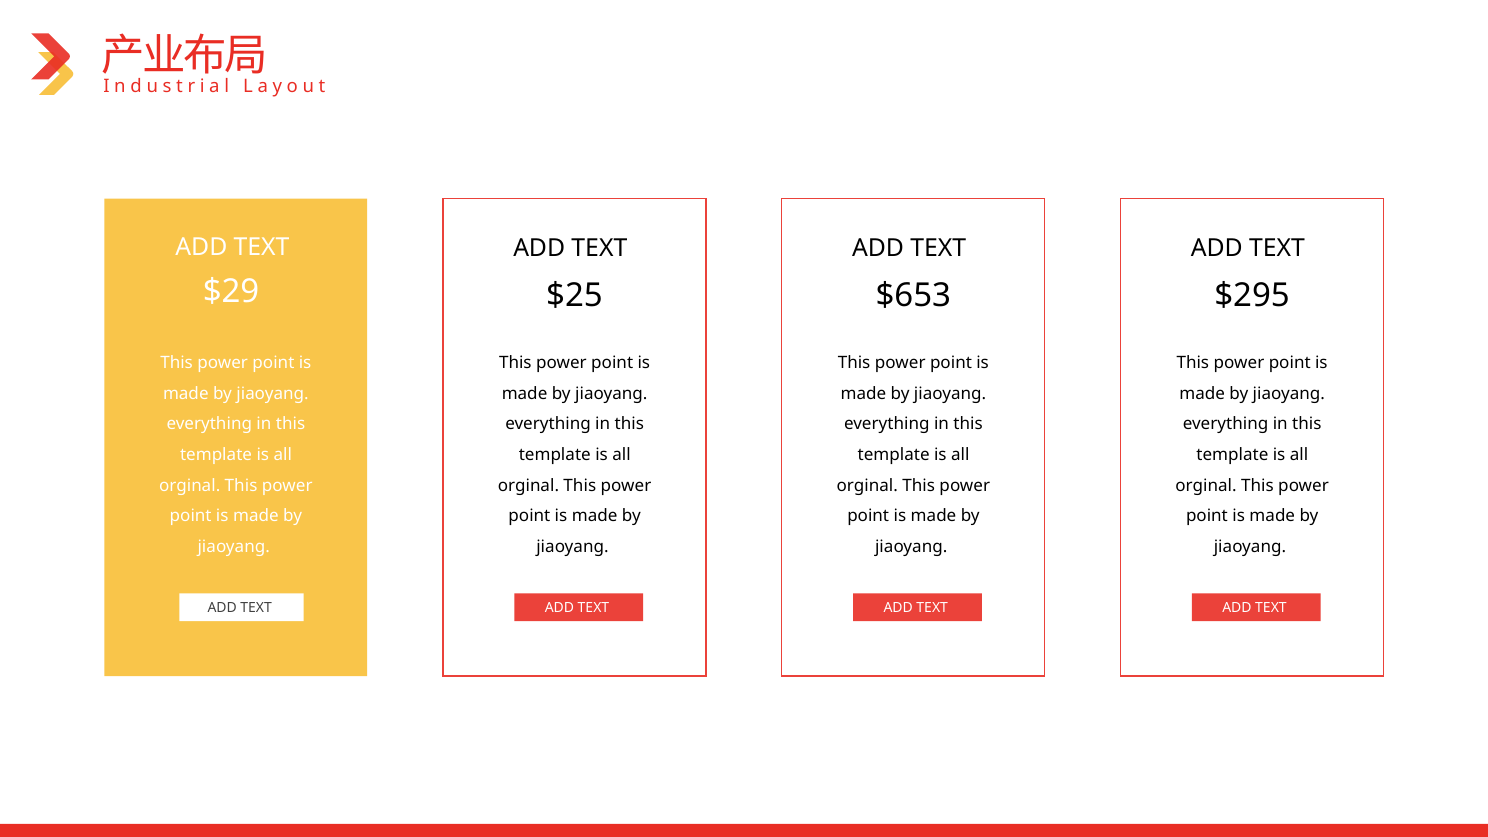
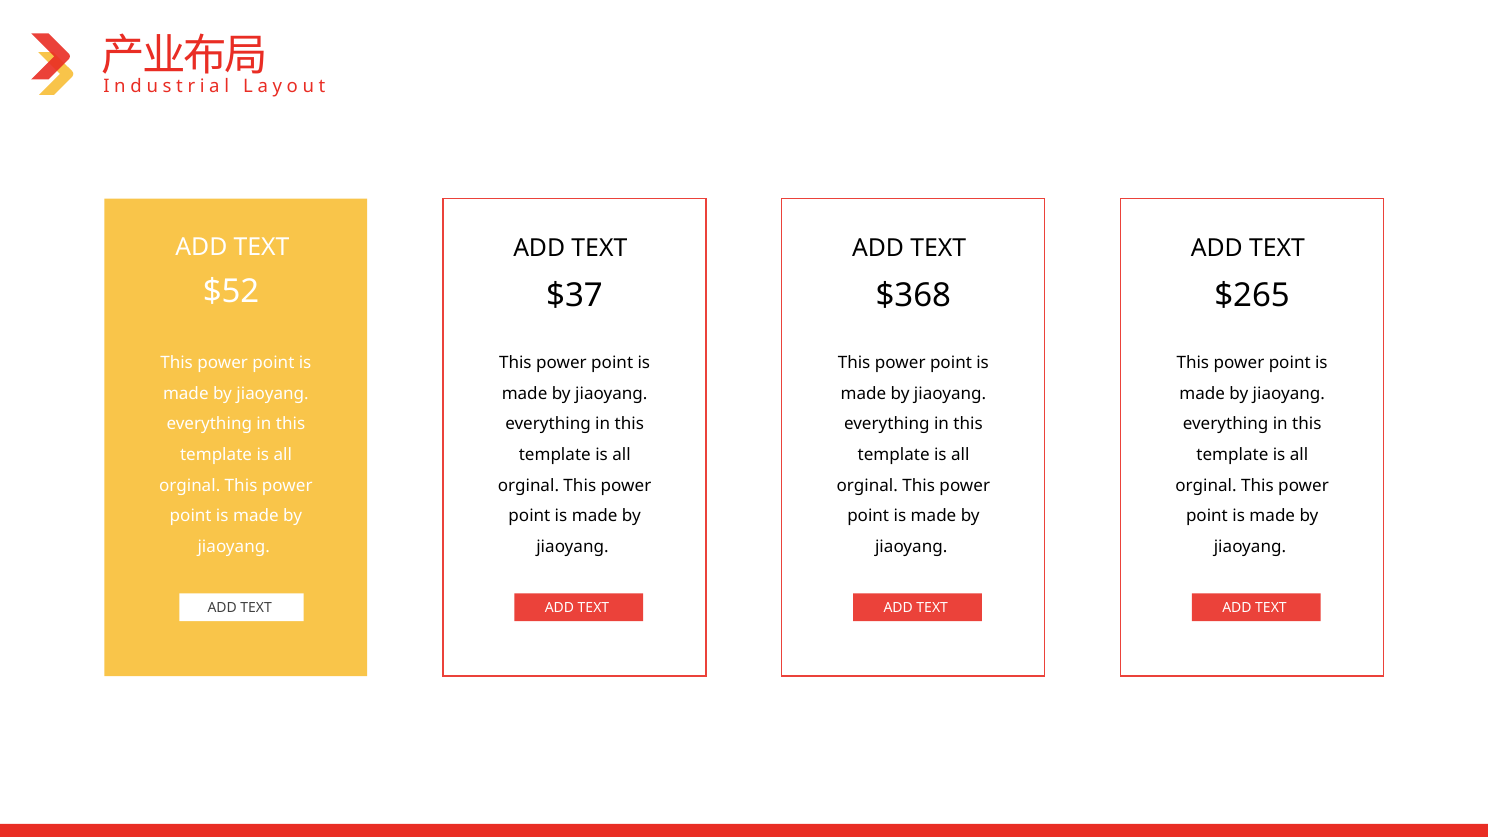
$29: $29 -> $52 (231, 292)
$25: $25 -> $37 (575, 296)
$653: $653 -> $368 (913, 296)
$295: $295 -> $265 (1252, 296)
